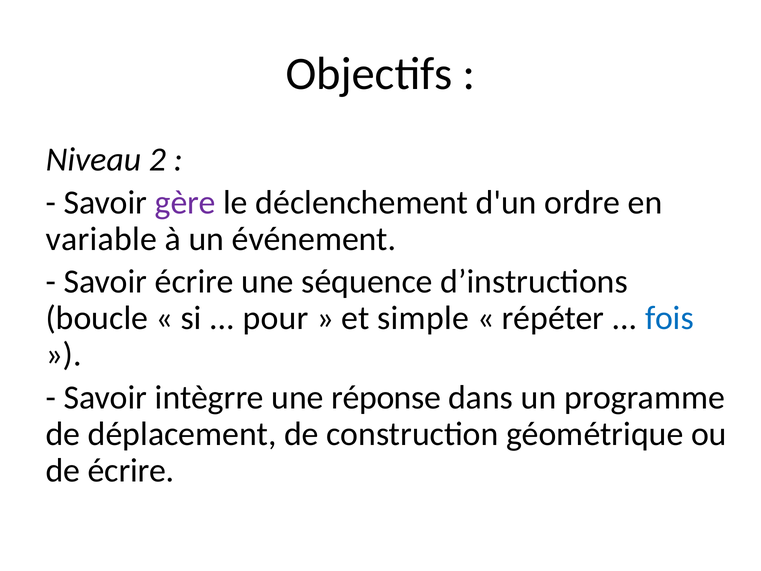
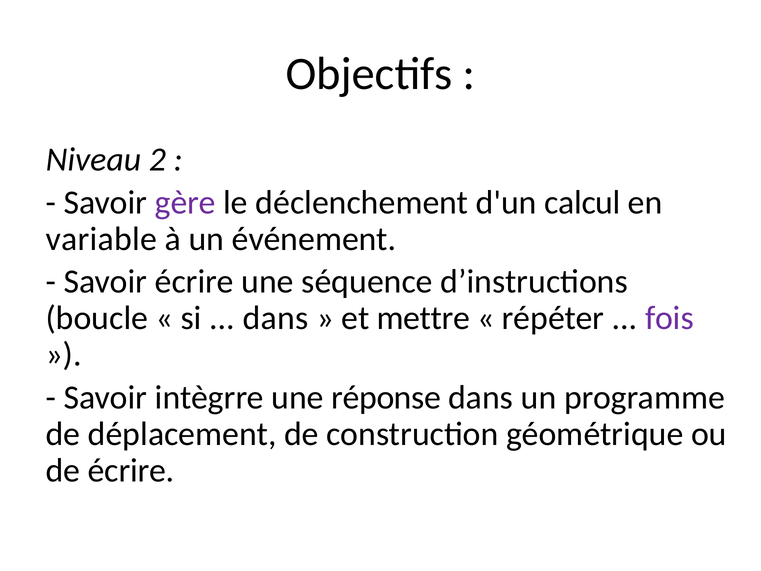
ordre: ordre -> calcul (582, 202)
pour: pour -> dans (276, 318)
simple: simple -> mettre (423, 318)
fois colour: blue -> purple (669, 318)
